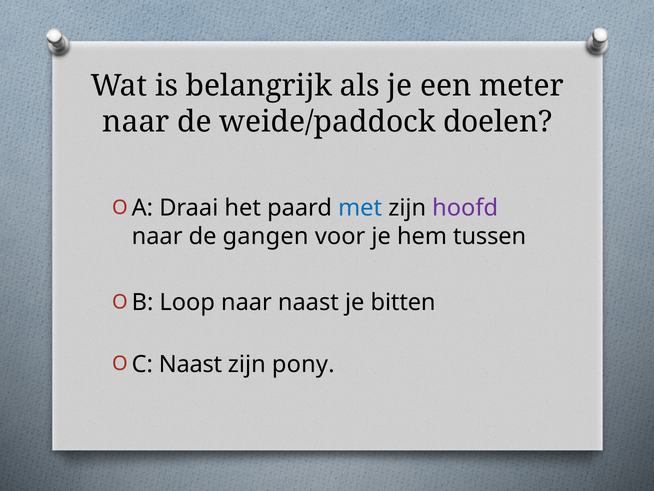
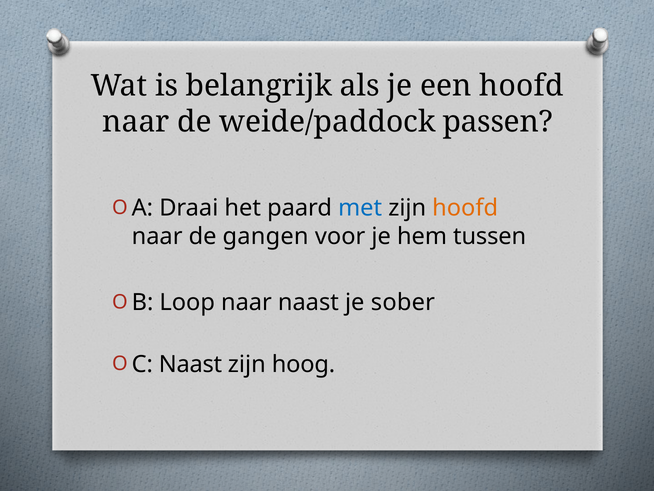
een meter: meter -> hoofd (521, 86)
doelen: doelen -> passen (498, 122)
hoofd colour: purple -> orange (465, 208)
bitten: bitten -> sober (403, 302)
pony: pony -> hoog (303, 364)
